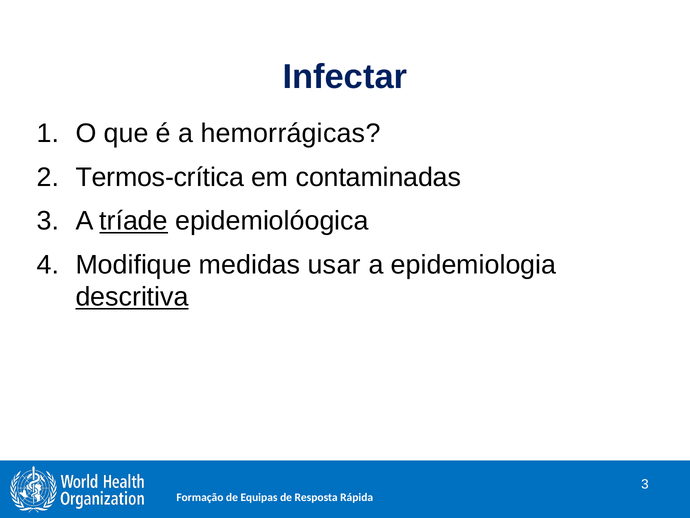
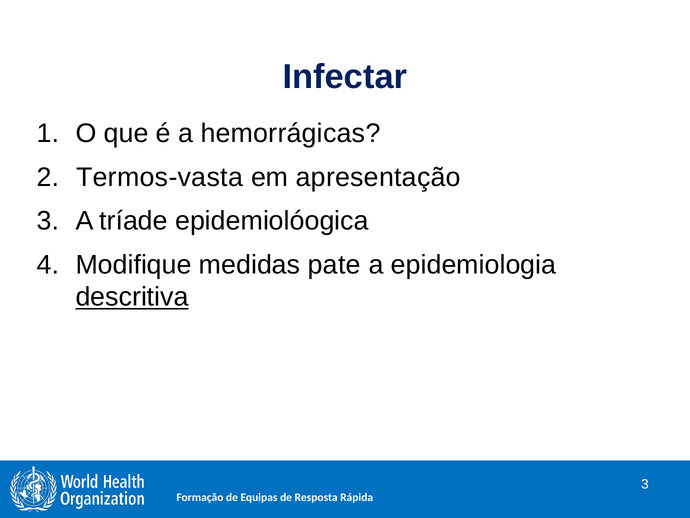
Termos-crítica: Termos-crítica -> Termos-vasta (159, 177)
contaminadas: contaminadas -> apresentação (378, 177)
tríade underline: present -> none (134, 221)
usar: usar -> pate (334, 265)
